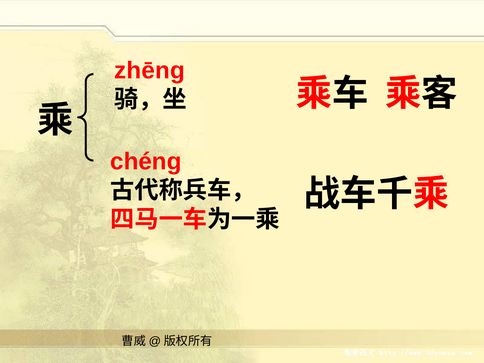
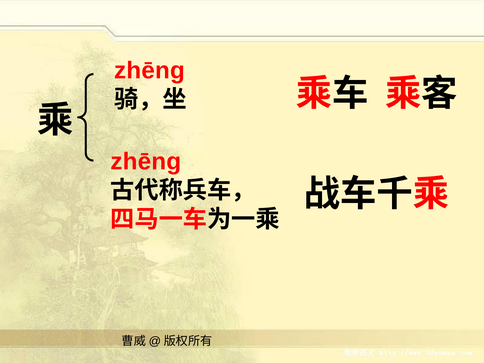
chéng: chéng -> zhēng (146, 161)
